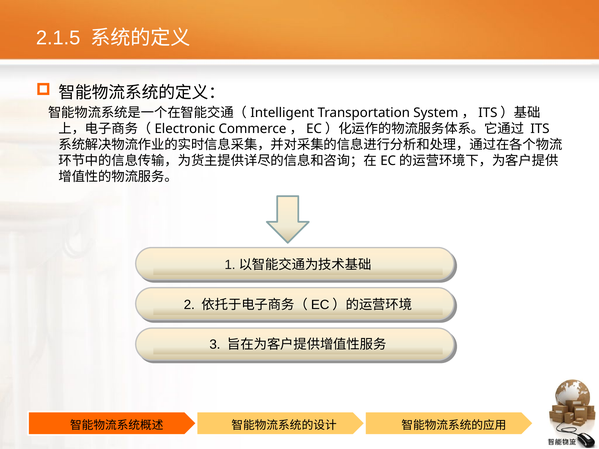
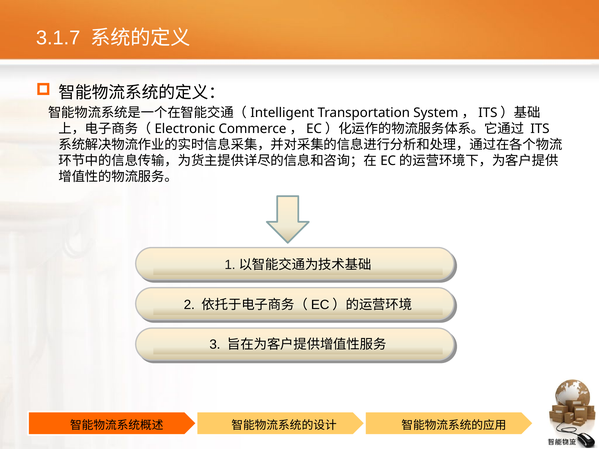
2.1.5: 2.1.5 -> 3.1.7 (58, 38)
